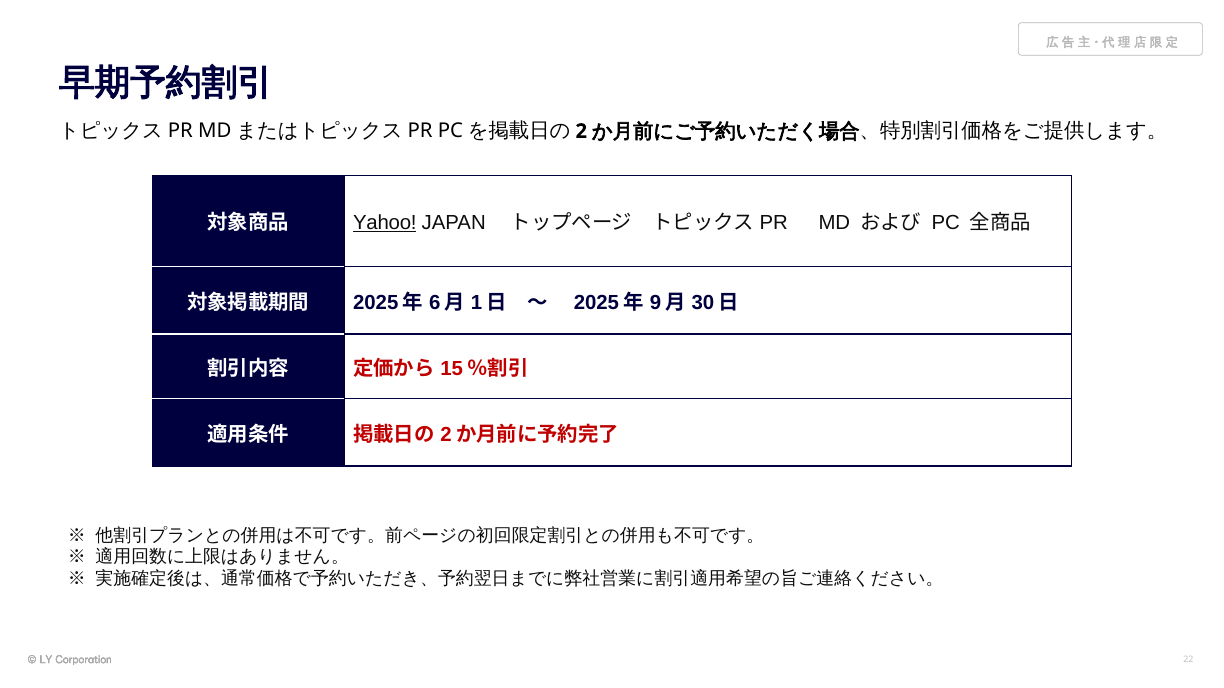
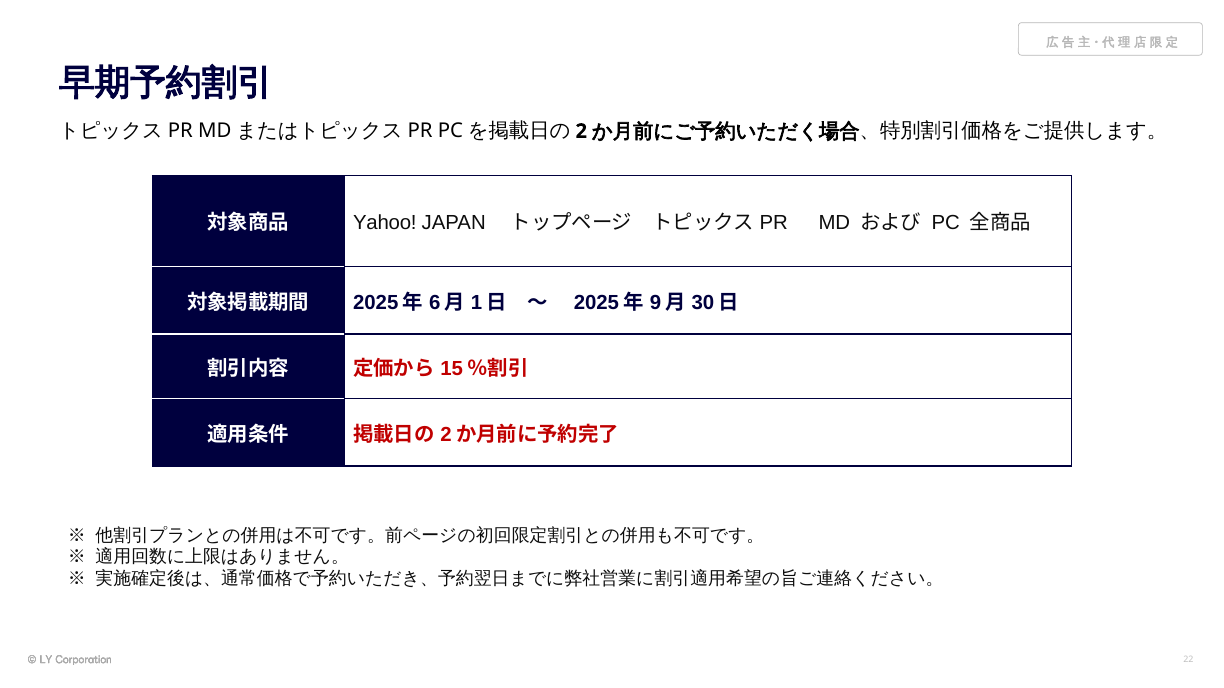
Yahoo underline: present -> none (385, 223)
